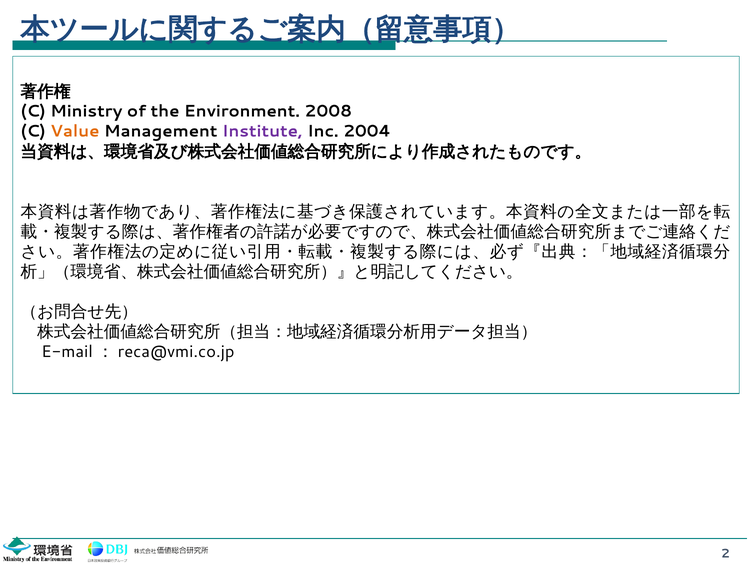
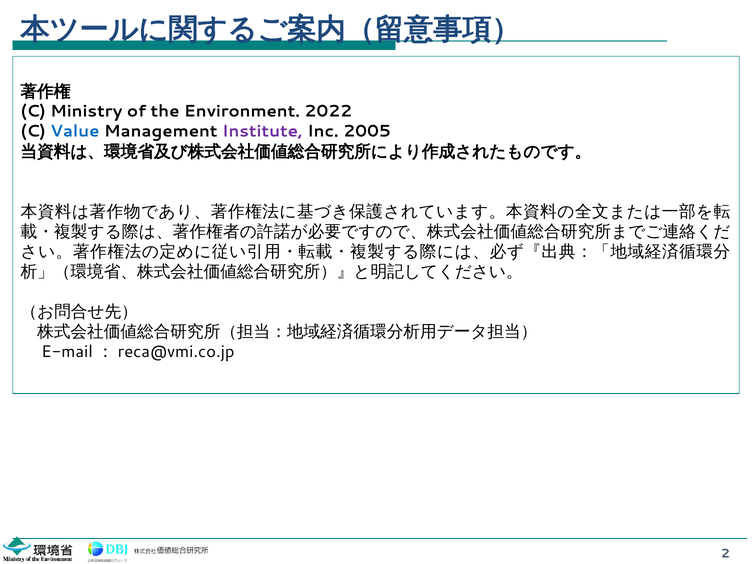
2008: 2008 -> 2022 (328, 111)
Value colour: orange -> blue (75, 131)
2004: 2004 -> 2005 (367, 131)
